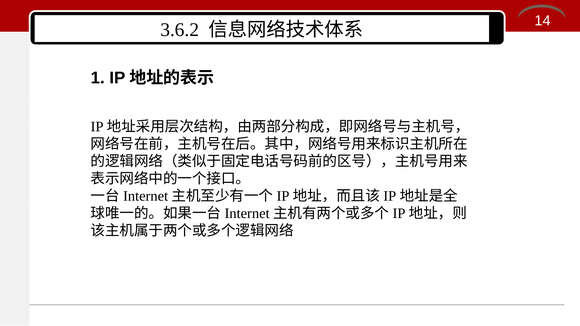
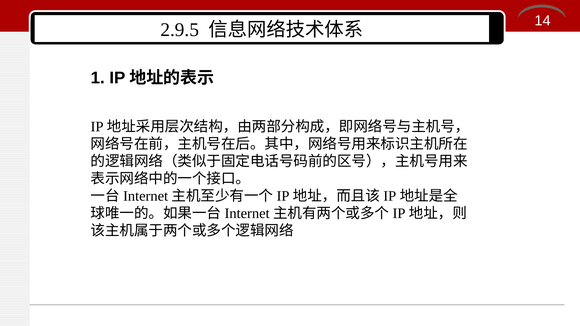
3.6.2: 3.6.2 -> 2.9.5 (180, 30)
